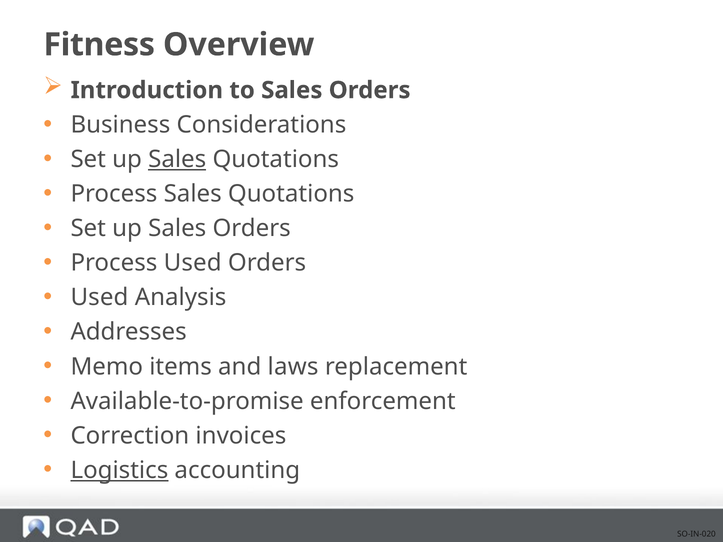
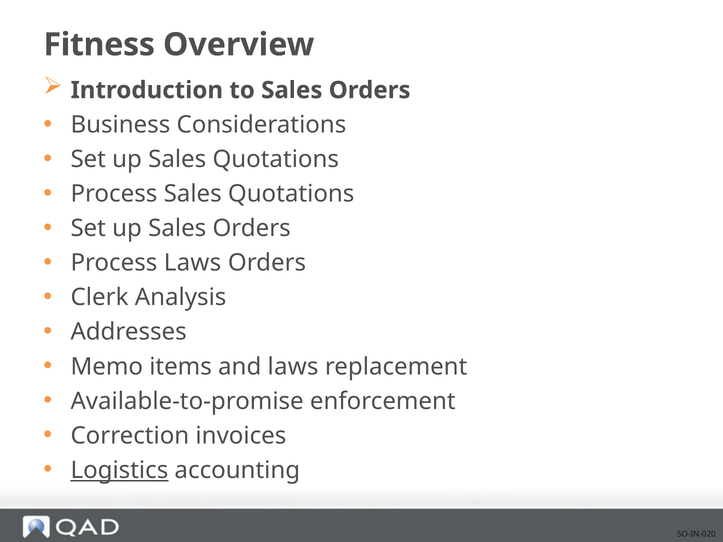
Sales underline: present -> none (177, 159)
Process Used: Used -> Laws (193, 263)
Used: Used -> Clerk (100, 298)
